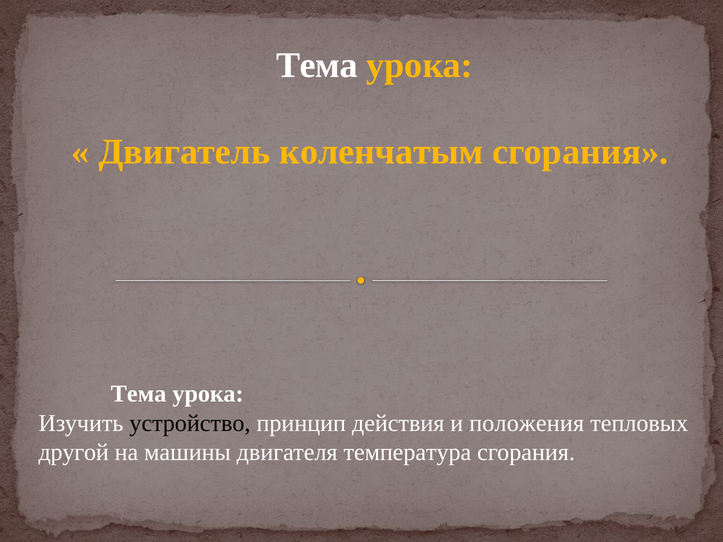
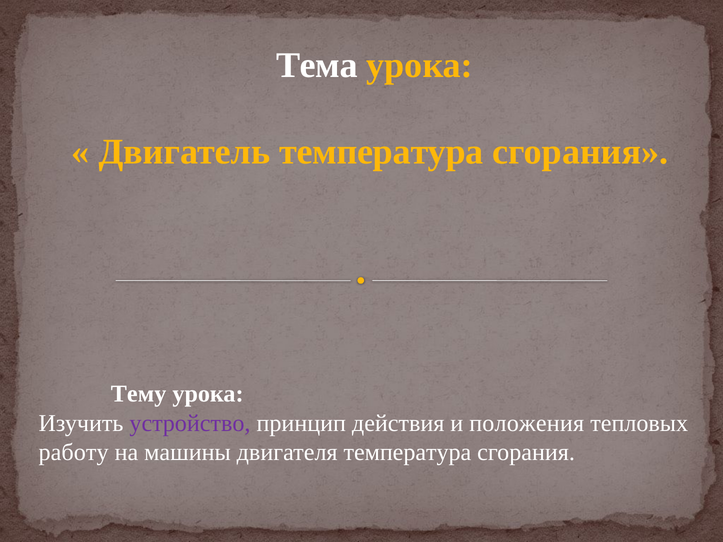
Двигатель коленчатым: коленчатым -> температура (381, 152)
Тема: Тема -> Тему (139, 394)
устройство colour: black -> purple (190, 424)
другой: другой -> работу (74, 453)
